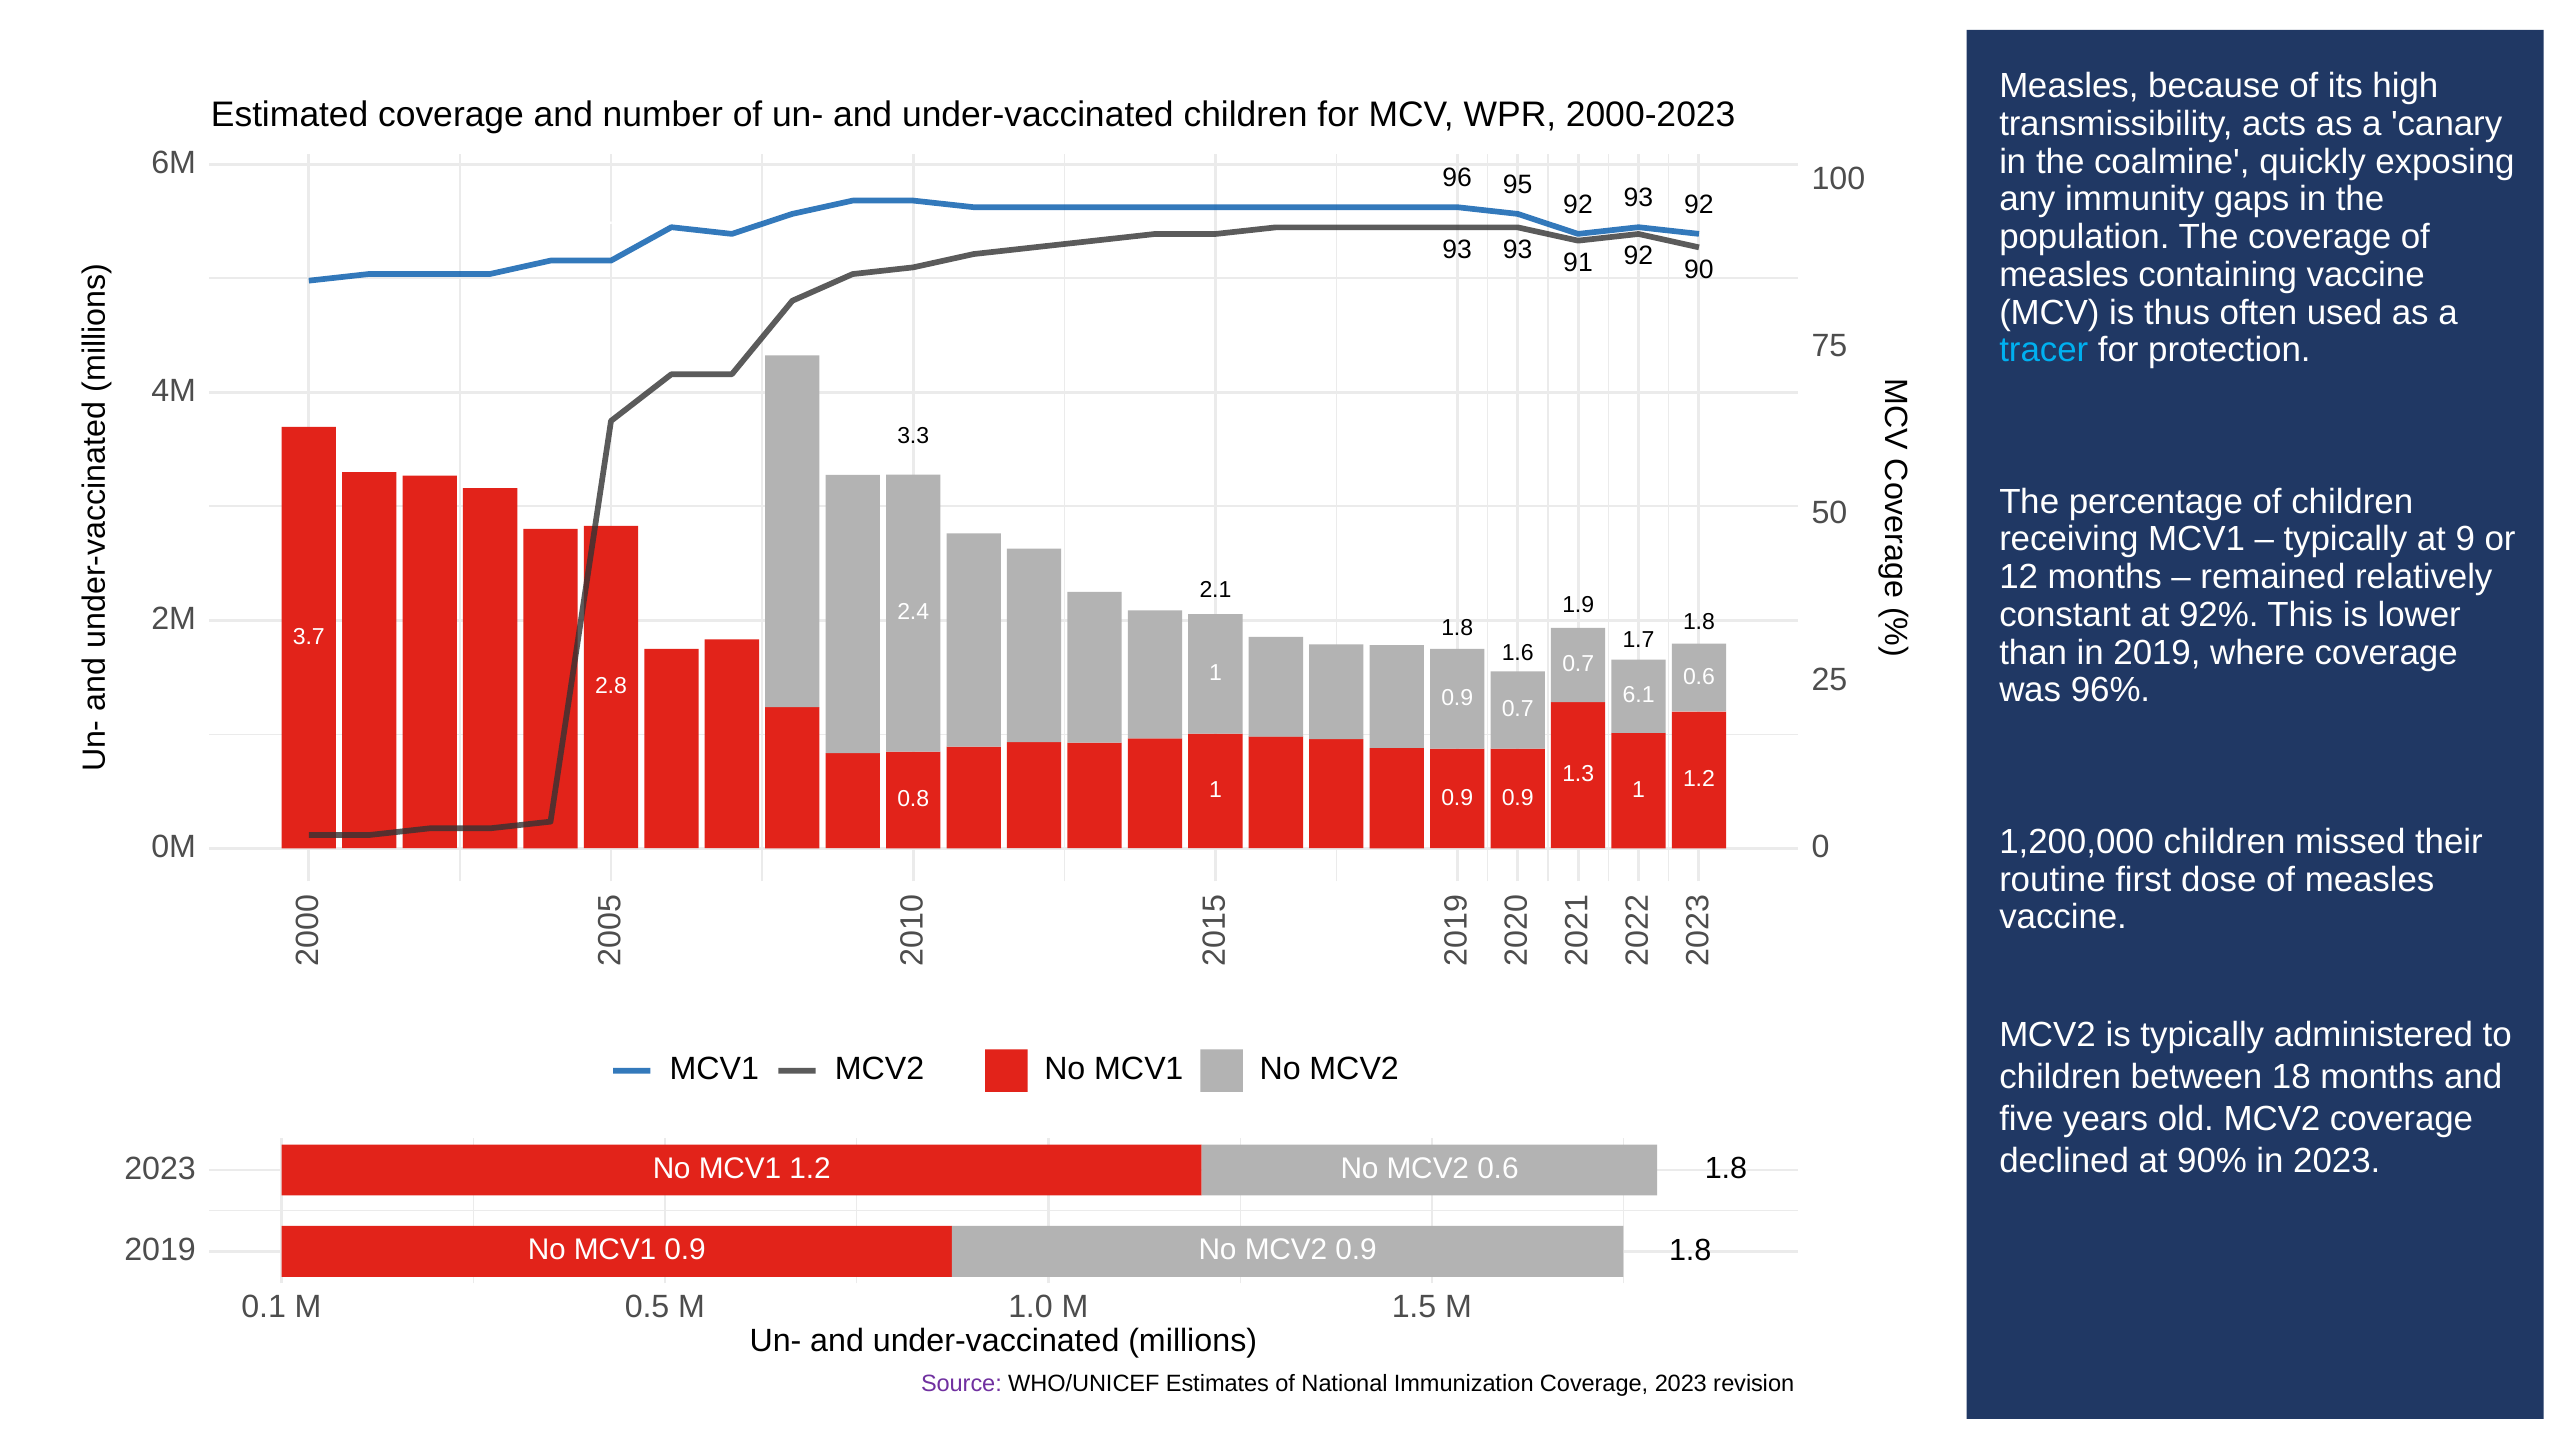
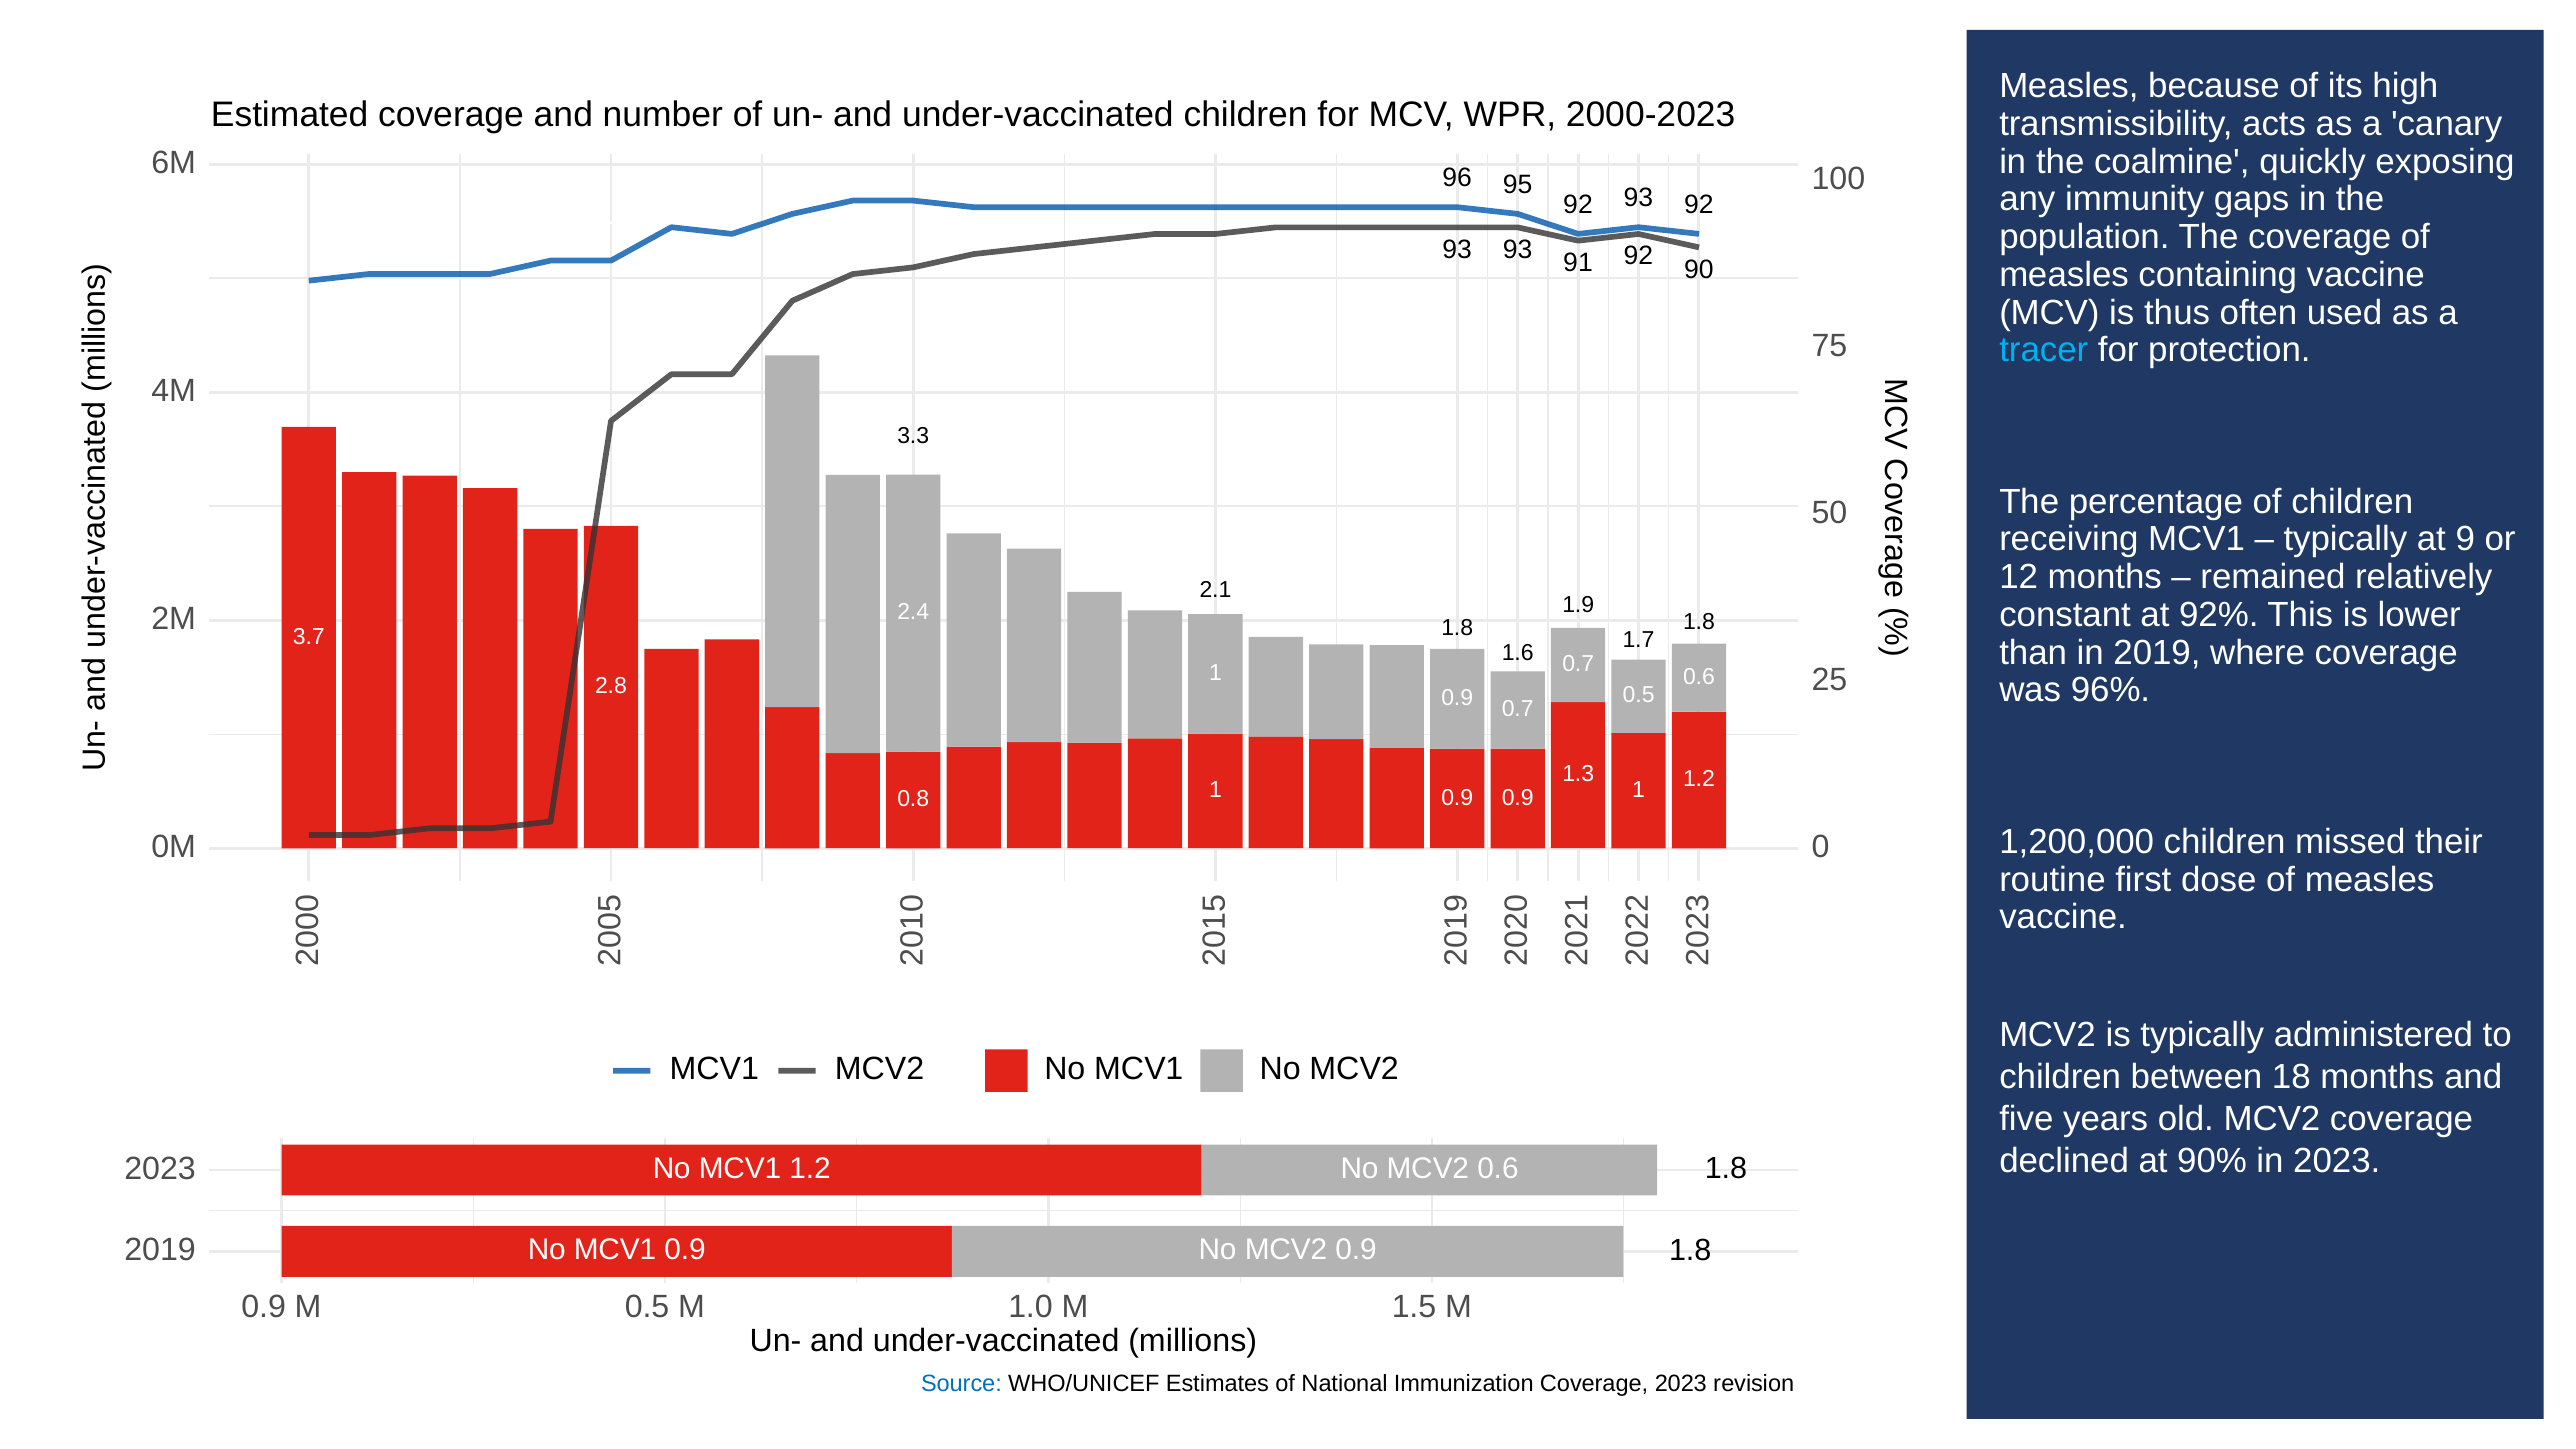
6.1: 6.1 -> 0.5 (1639, 695)
0.1: 0.1 -> 0.9 (264, 1307)
Source colour: purple -> blue (961, 1383)
